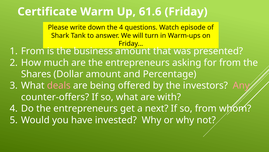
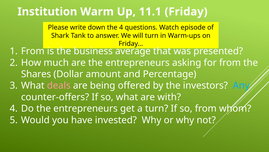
Certificate: Certificate -> Institution (47, 12)
61.6: 61.6 -> 11.1 (150, 12)
business amount: amount -> average (133, 51)
Any colour: pink -> light blue (241, 85)
a next: next -> turn (157, 108)
